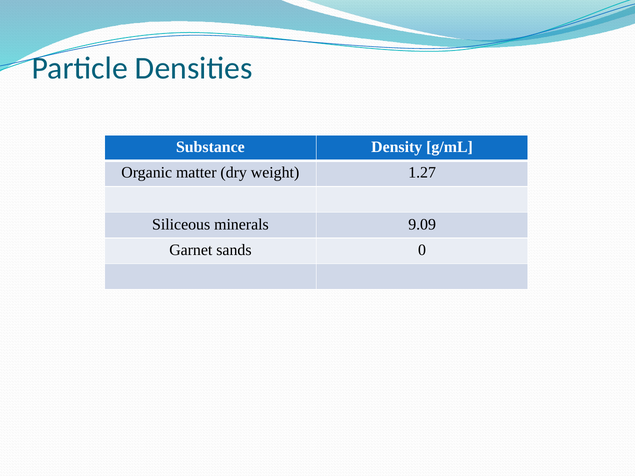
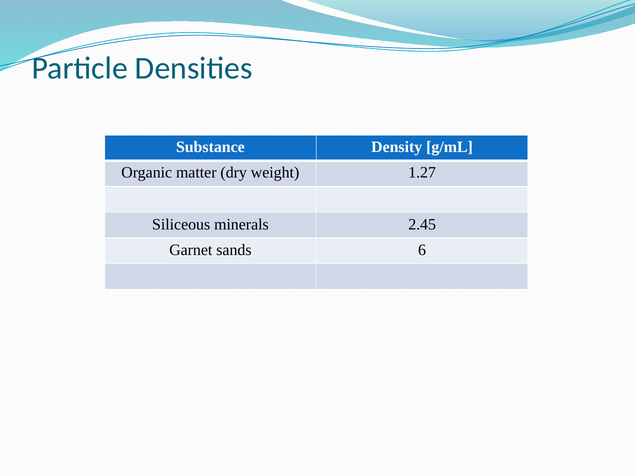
9.09: 9.09 -> 2.45 (422, 224)
0: 0 -> 6 (422, 250)
